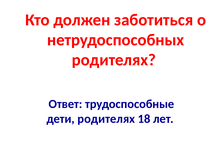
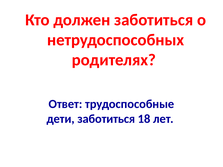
дети родителях: родителях -> заботиться (106, 119)
